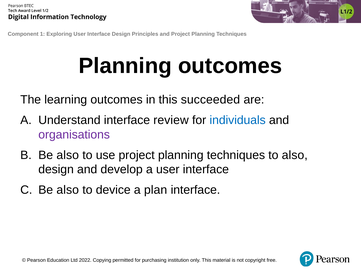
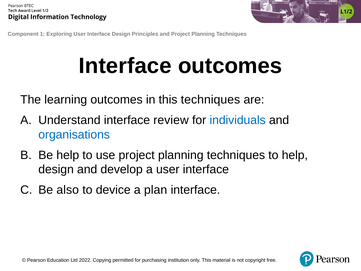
Planning: Planning -> Interface (125, 66)
this succeeded: succeeded -> techniques (210, 100)
organisations colour: purple -> blue (74, 134)
also: also -> help (68, 155)
to also: also -> help (295, 155)
